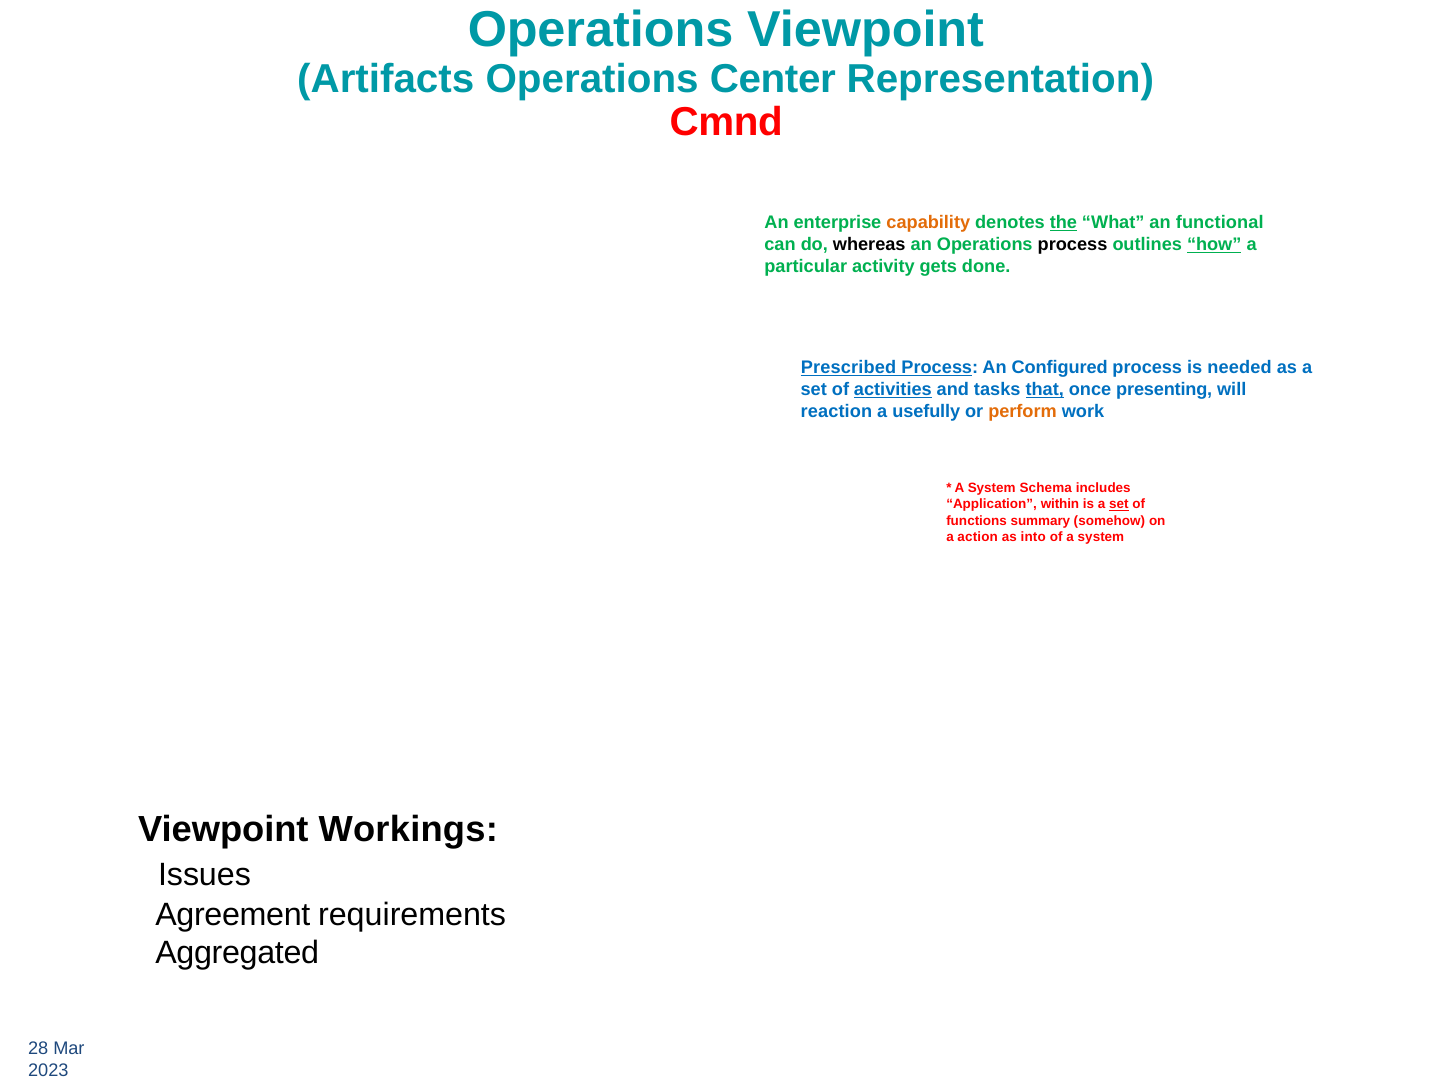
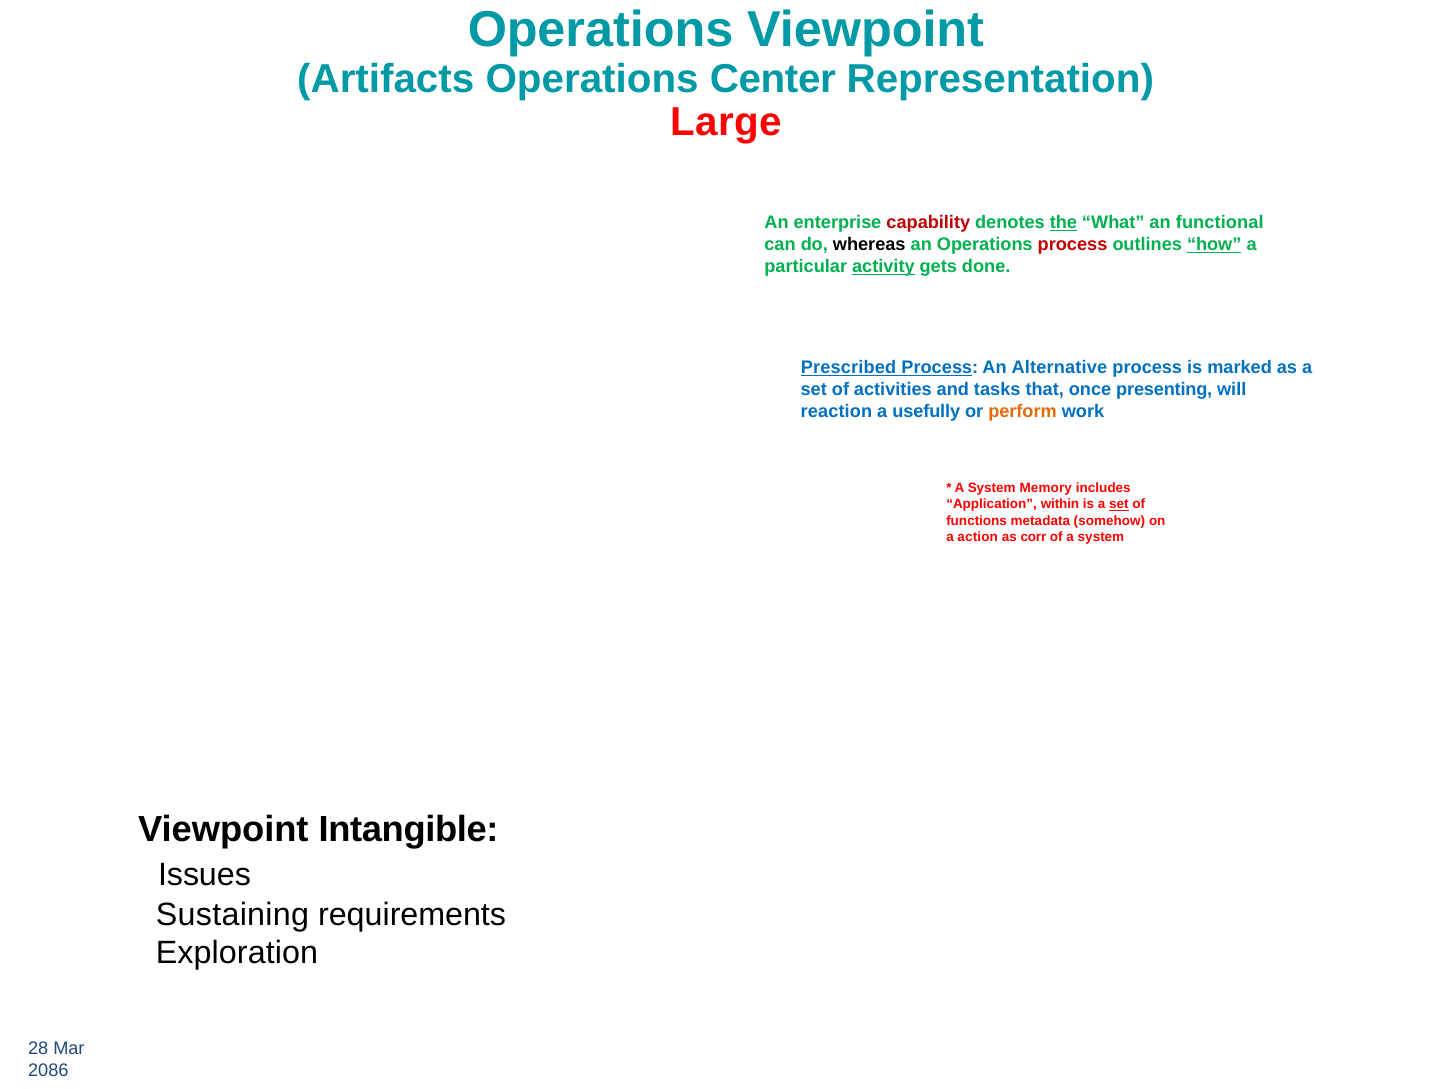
Cmnd: Cmnd -> Large (726, 123)
capability colour: orange -> red (928, 223)
process colour: black -> red (1073, 245)
activity underline: none -> present (883, 266)
Configured: Configured -> Alternative (1059, 368)
needed: needed -> marked (1240, 368)
activities underline: present -> none (893, 389)
that underline: present -> none (1045, 389)
Schema: Schema -> Memory (1046, 488)
summary: summary -> metadata (1040, 521)
into: into -> corr (1033, 537)
Workings: Workings -> Intangible (409, 830)
Agreement: Agreement -> Sustaining (232, 914)
Aggregated: Aggregated -> Exploration (237, 953)
2023: 2023 -> 2086 (48, 1070)
